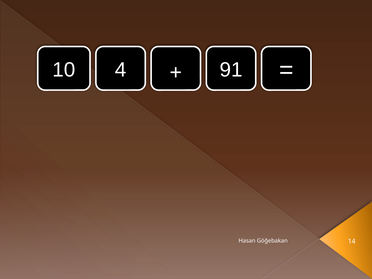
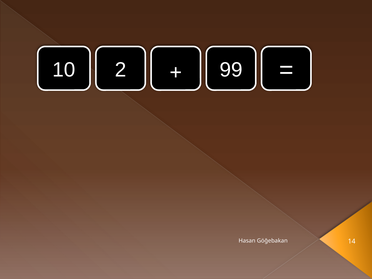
4: 4 -> 2 (121, 70)
91: 91 -> 99 (231, 70)
